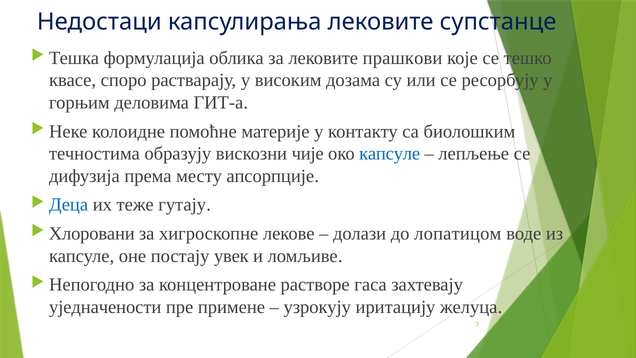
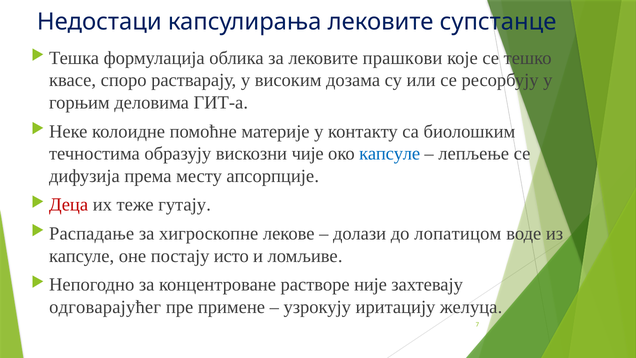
Деца colour: blue -> red (69, 205)
Хлоровани: Хлоровани -> Распадање (92, 233)
увек: увек -> исто (231, 256)
гаса: гаса -> није (371, 285)
уједначености: уједначености -> одговарајућег (105, 307)
